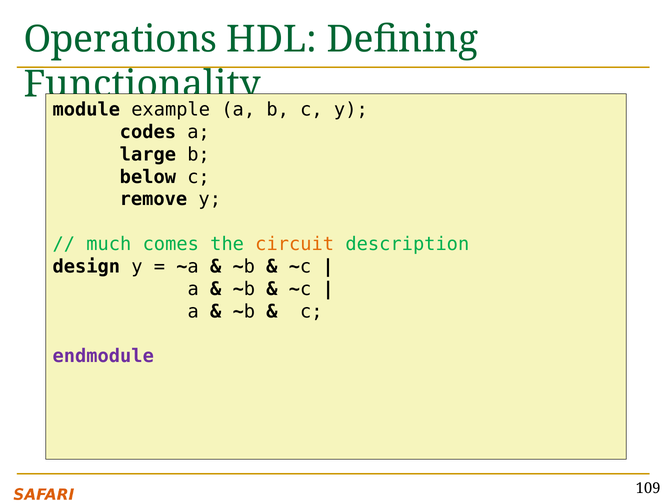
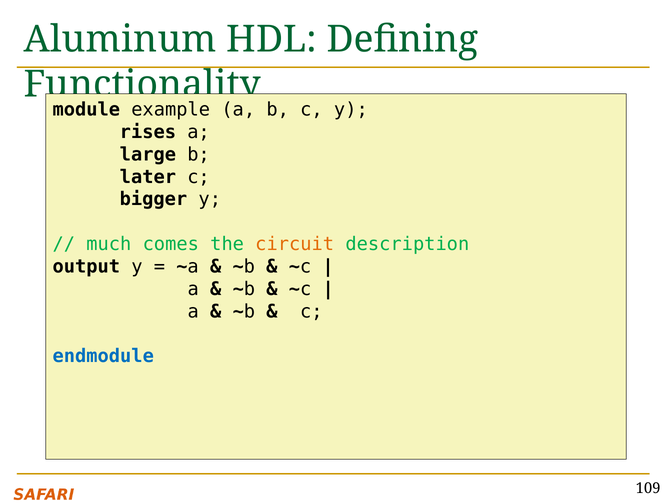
Operations: Operations -> Aluminum (120, 40)
codes: codes -> rises (148, 132)
below: below -> later (148, 177)
remove: remove -> bigger (153, 199)
design: design -> output (86, 267)
endmodule colour: purple -> blue (103, 356)
